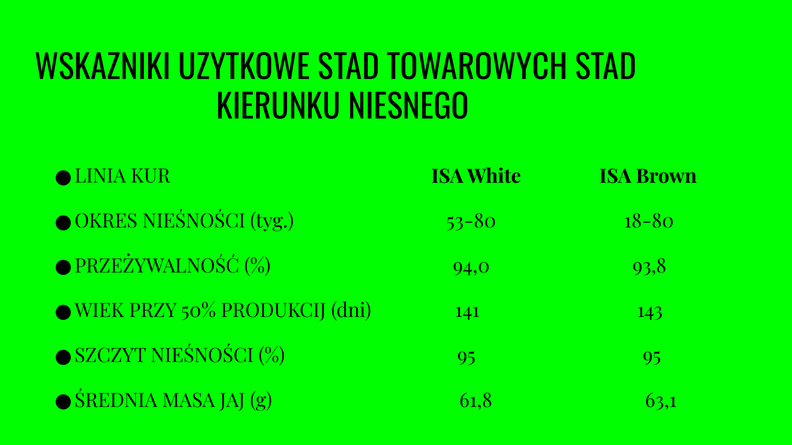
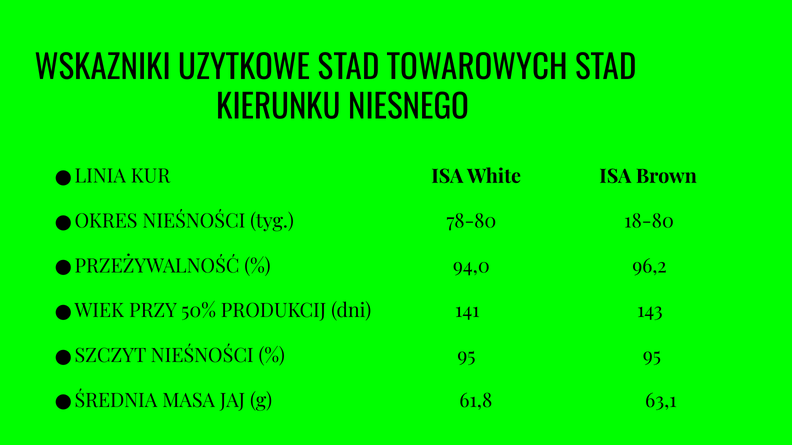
53-80: 53-80 -> 78-80 (471, 221)
93,8: 93,8 -> 96,2 (650, 266)
